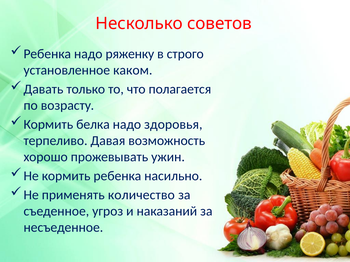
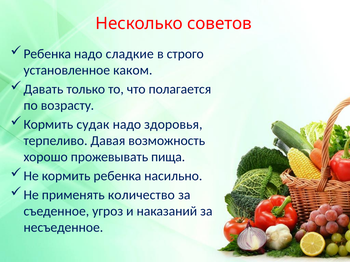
ряженку: ряженку -> сладкие (130, 54)
белка: белка -> судак (93, 125)
ужин: ужин -> пища (168, 157)
